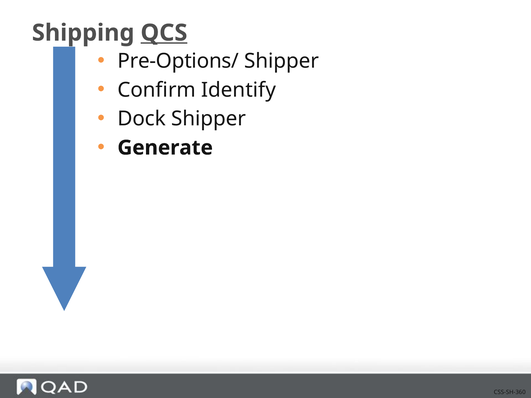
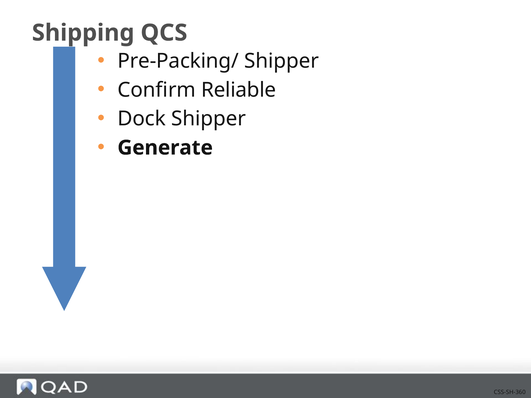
QCS underline: present -> none (164, 33)
Pre-Options/: Pre-Options/ -> Pre-Packing/ (178, 61)
Identify: Identify -> Reliable (239, 90)
